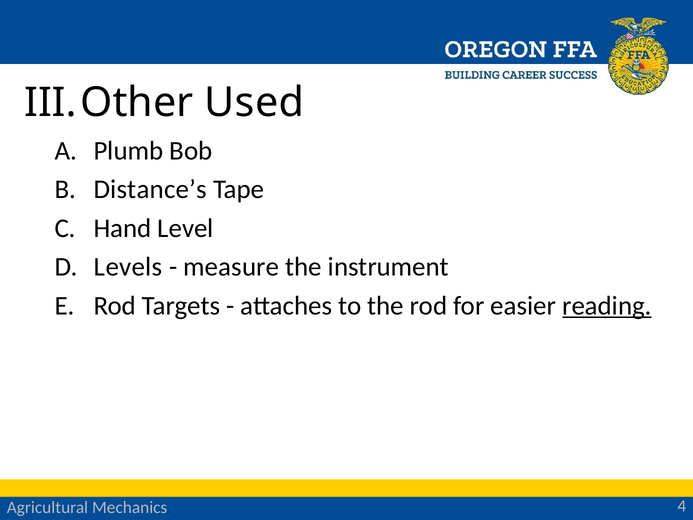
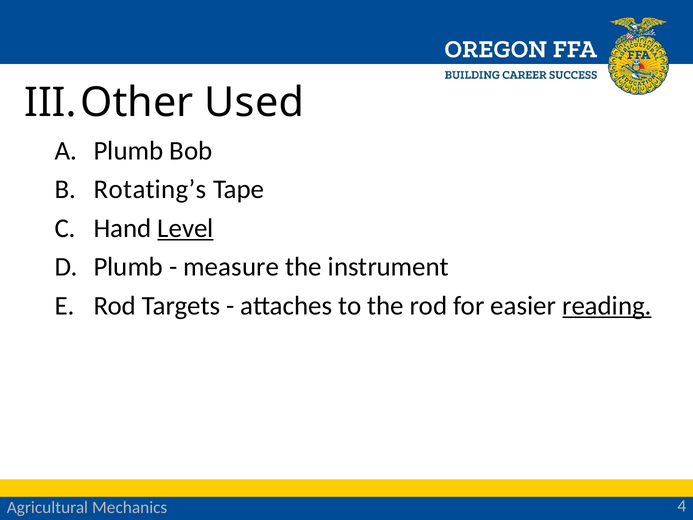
Distance’s: Distance’s -> Rotating’s (150, 189)
Level underline: none -> present (186, 228)
Levels: Levels -> Plumb (128, 267)
